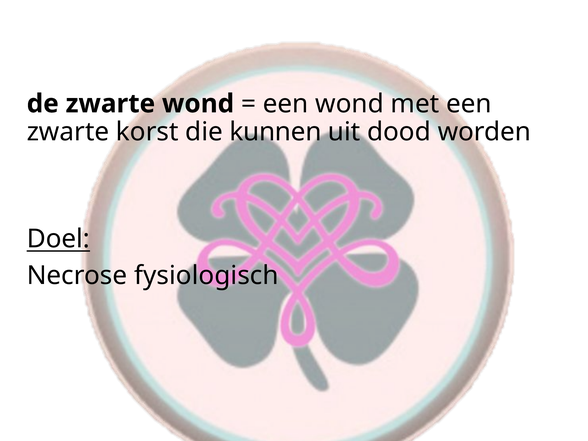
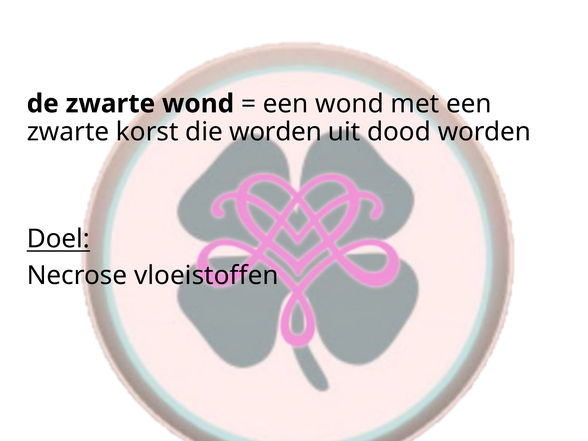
die kunnen: kunnen -> worden (276, 132)
fysiologisch: fysiologisch -> vloeistoffen (206, 276)
